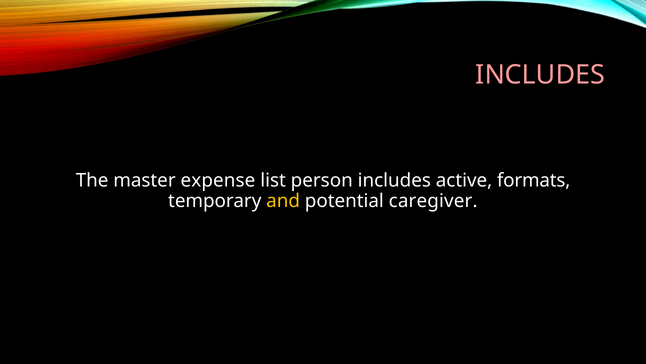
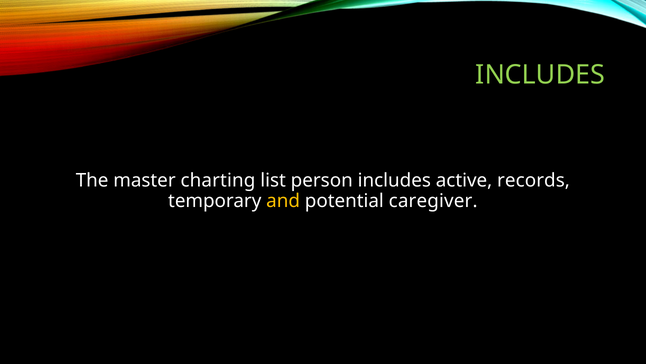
INCLUDES colour: pink -> light green (540, 75)
expense: expense -> charting (218, 180)
formats: formats -> records (534, 180)
